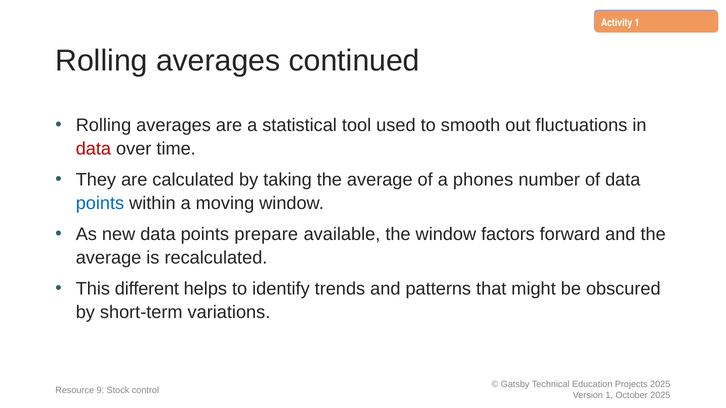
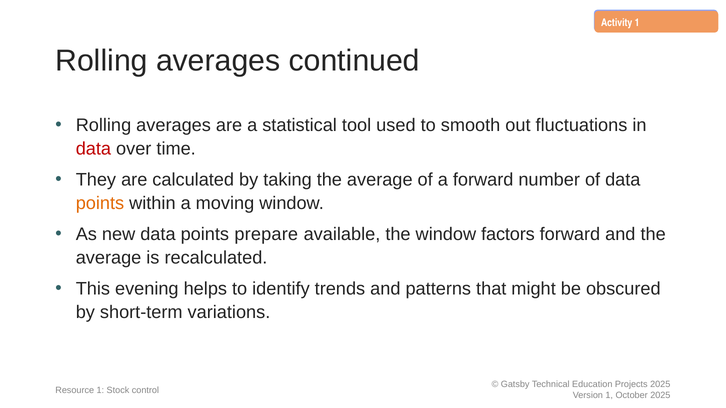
a phones: phones -> forward (483, 180)
points colour: blue -> orange (100, 203)
different: different -> evening (147, 289)
Resource 9: 9 -> 1 (100, 390)
